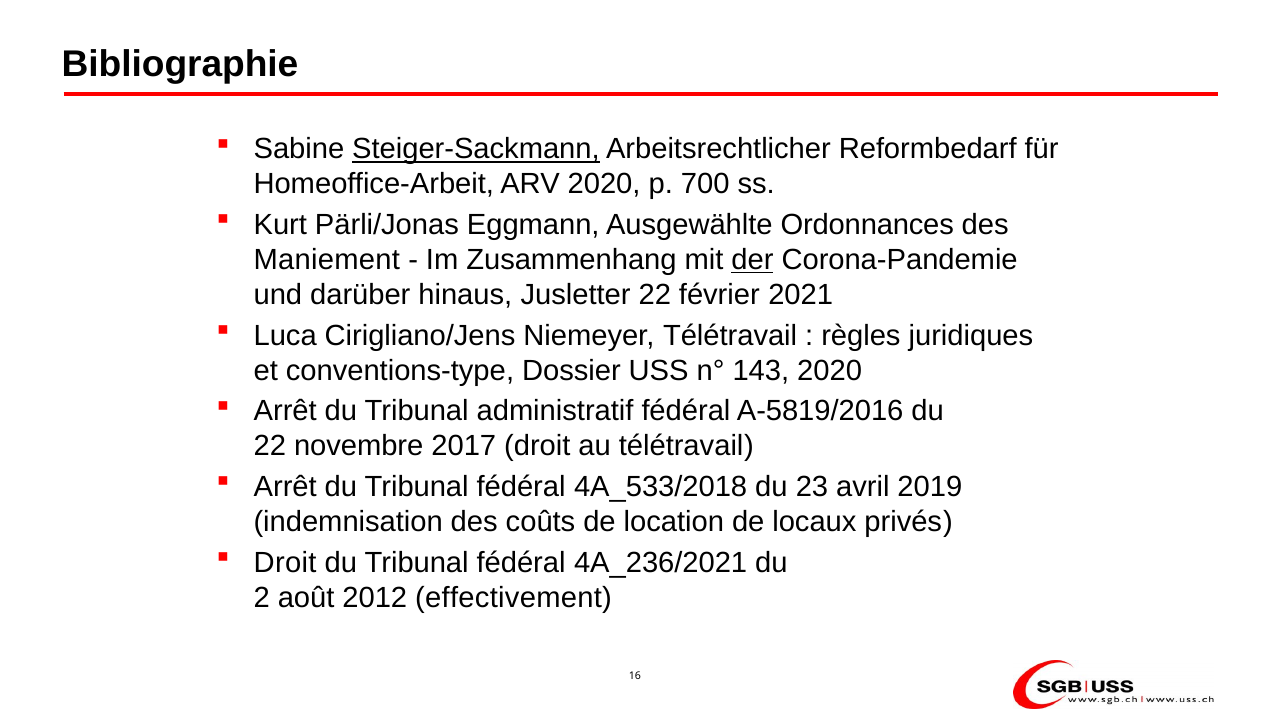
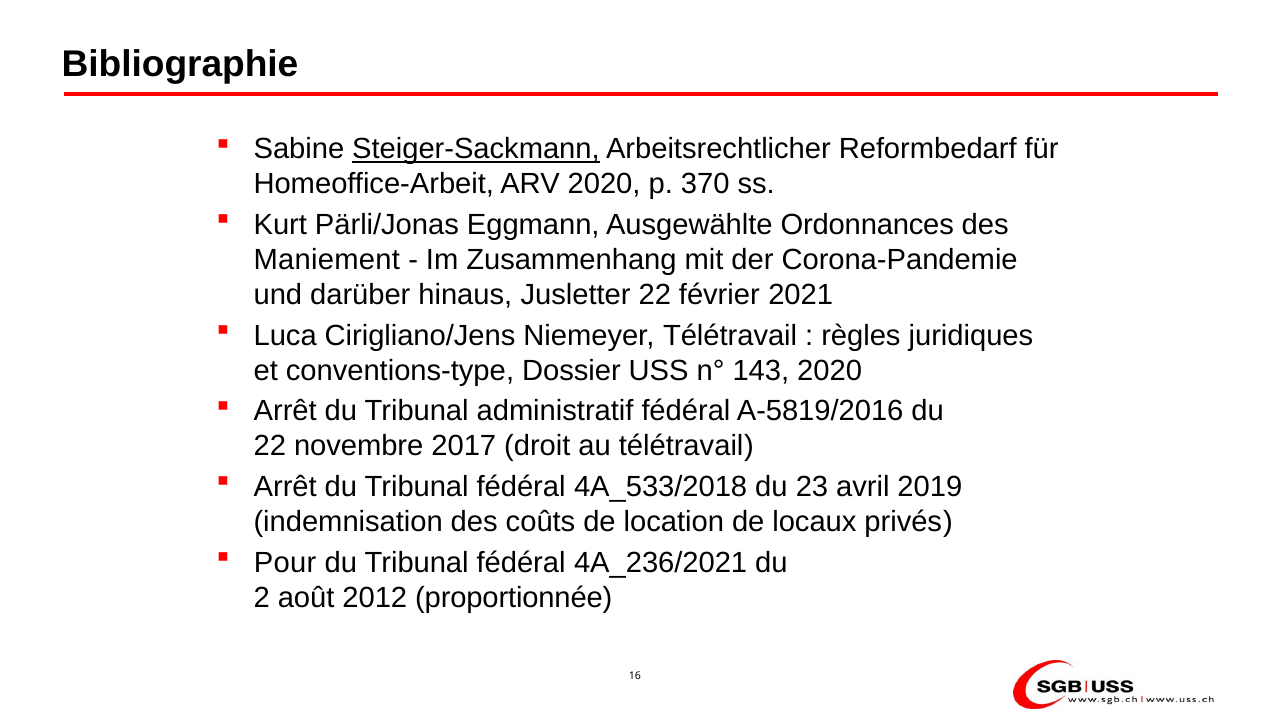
700: 700 -> 370 (705, 184)
der underline: present -> none (752, 260)
Droit: Droit -> Pour (285, 563)
effectivement: effectivement -> proportionnée (514, 598)
